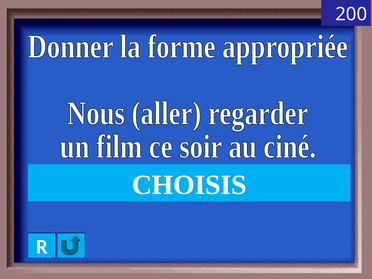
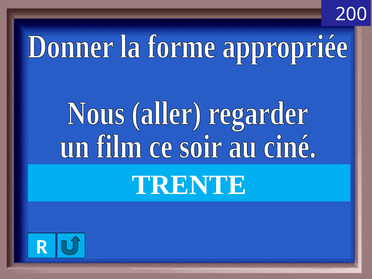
CHOISIS: CHOISIS -> TRENTE (189, 185)
